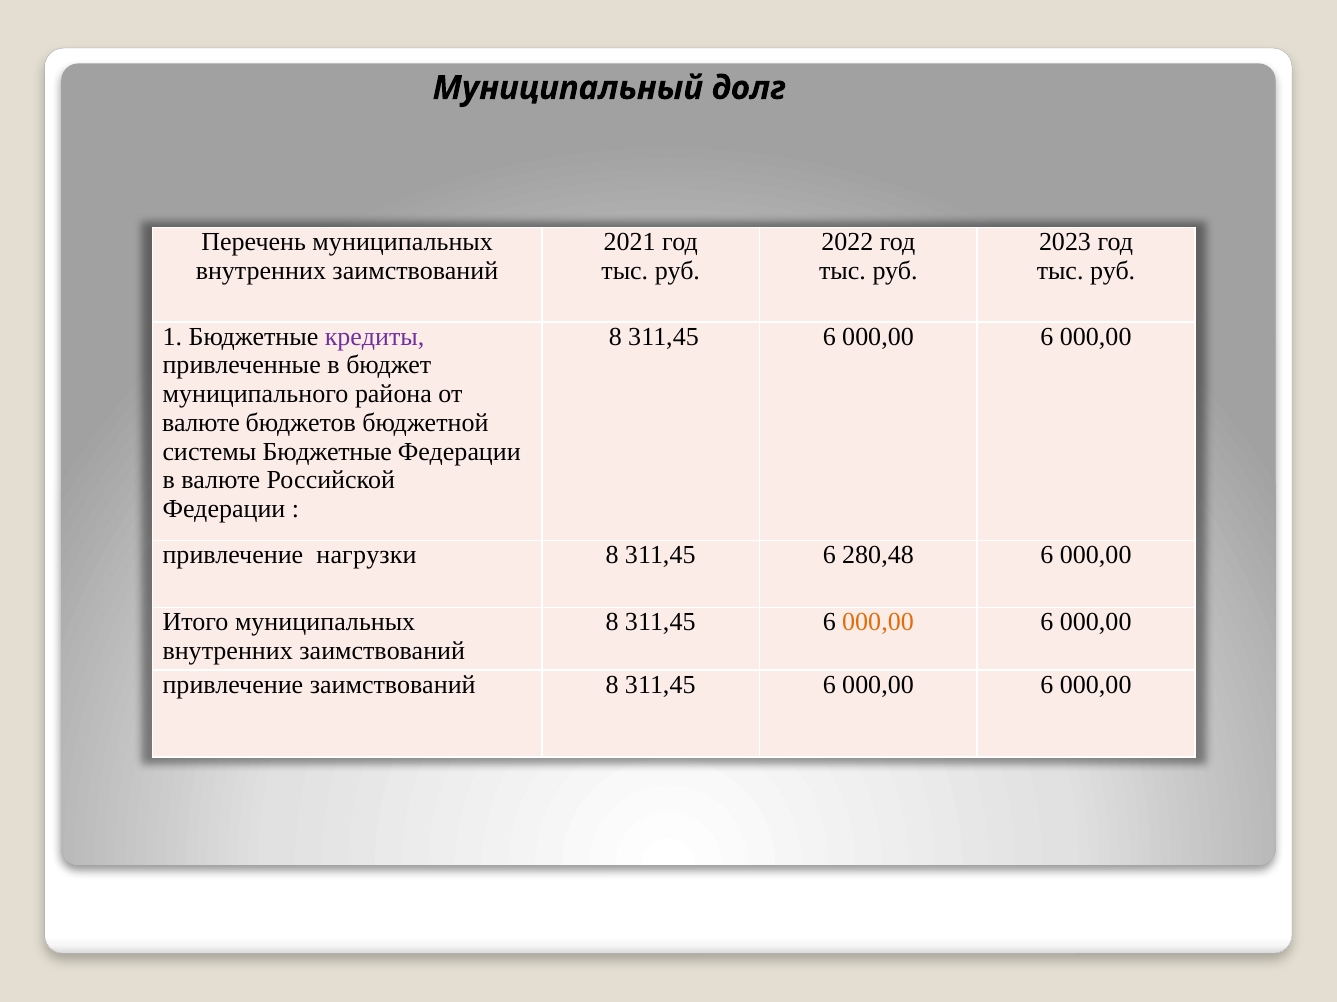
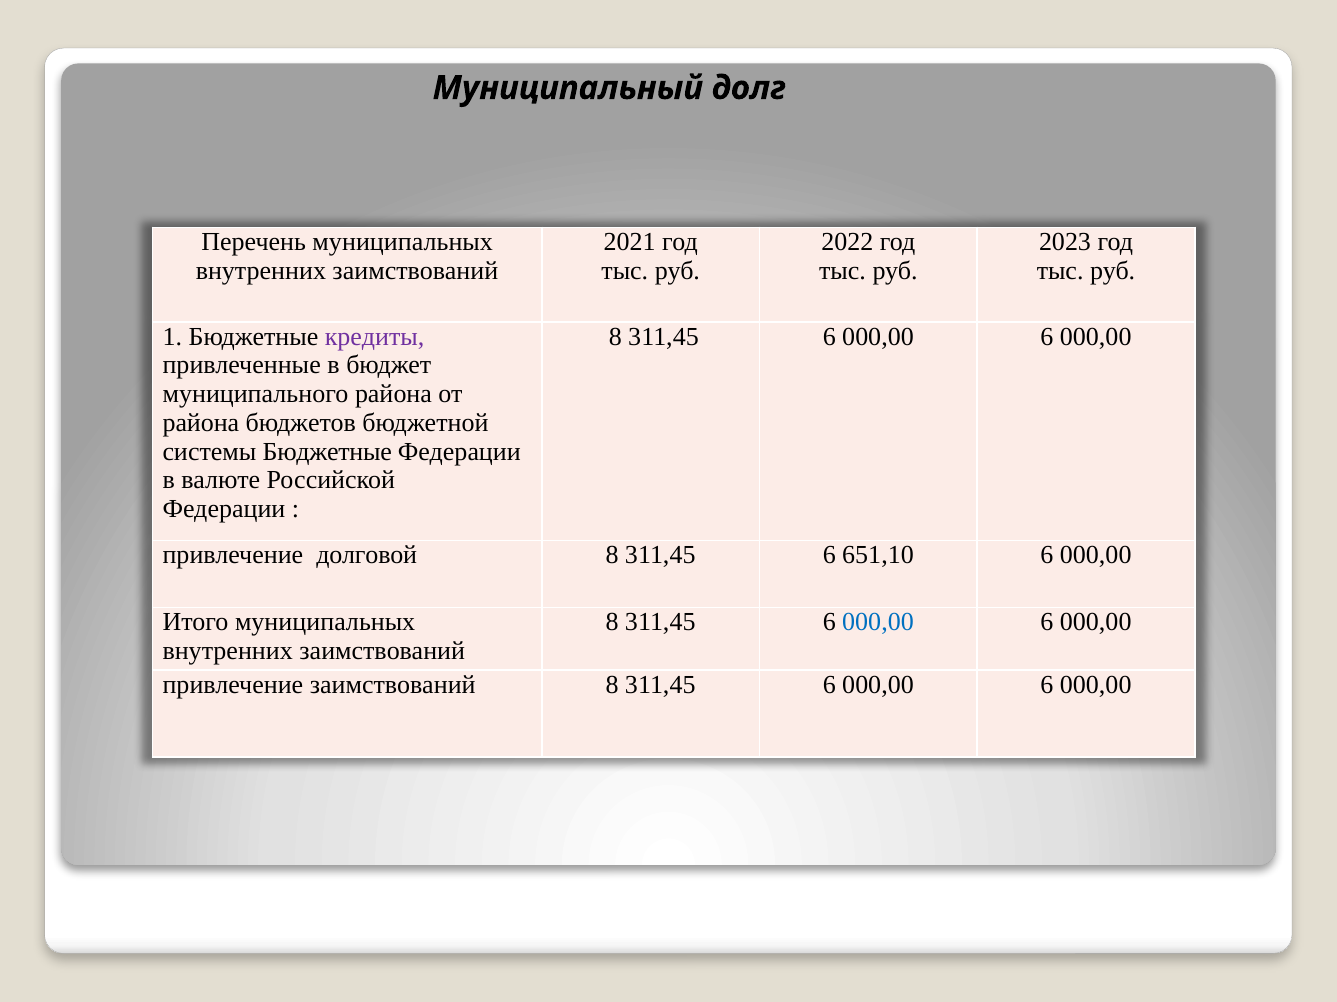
валюте: валюте -> района (201, 423)
нагрузки: нагрузки -> долговой (367, 555)
280,48: 280,48 -> 651,10 (878, 555)
000,00 colour: orange -> blue (878, 623)
